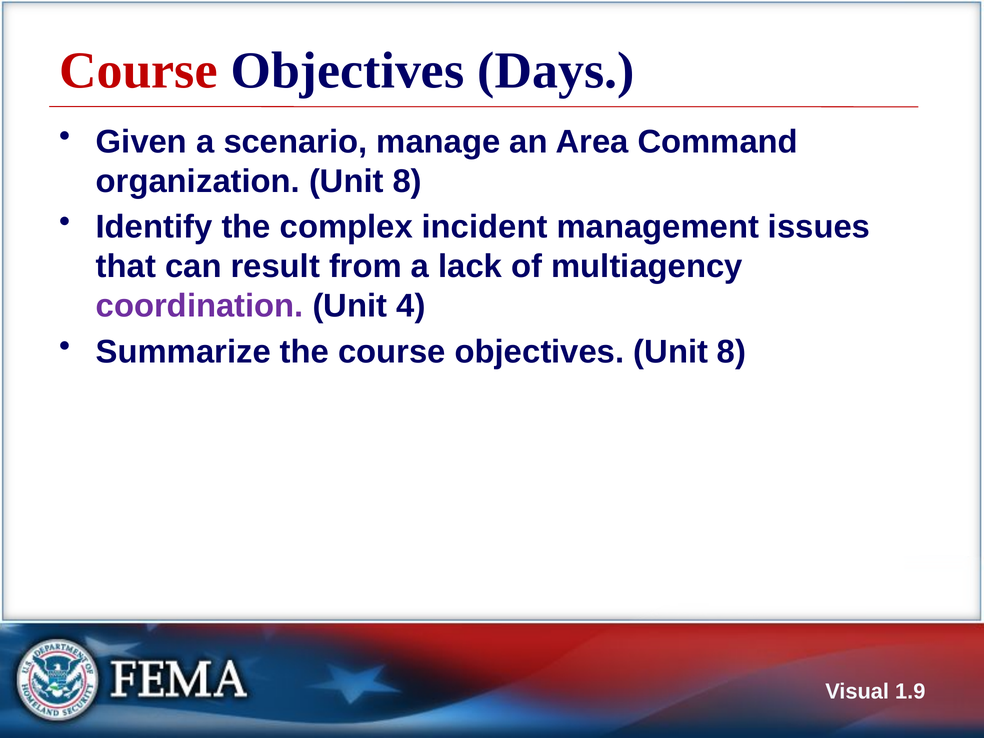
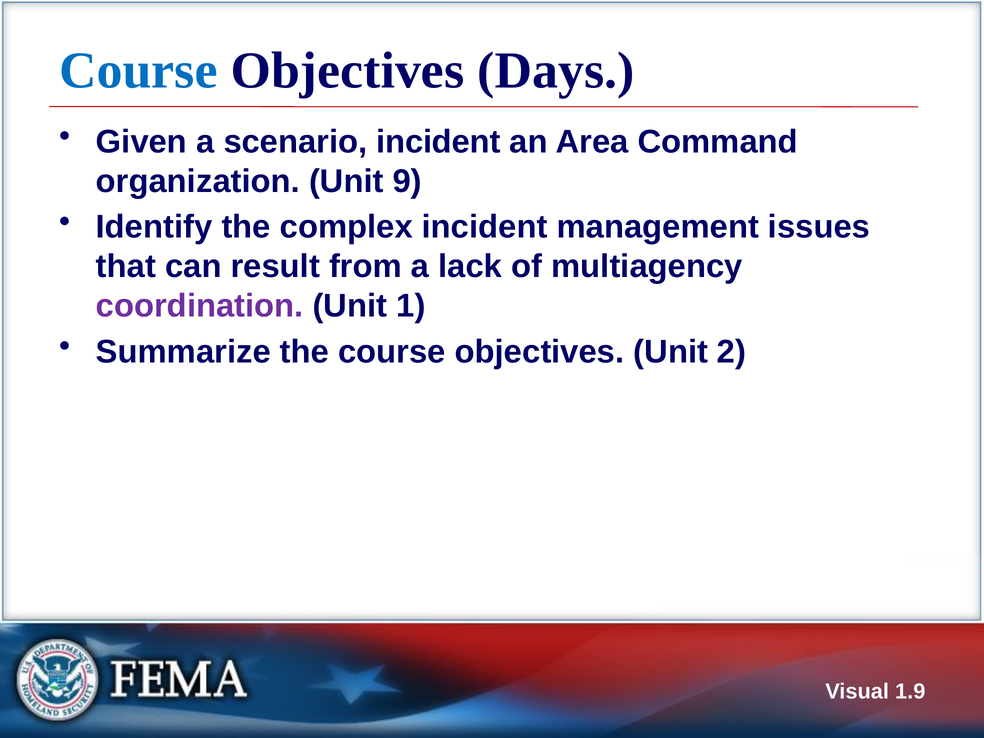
Course colour: red -> blue (138, 71)
scenario manage: manage -> incident (438, 142)
organization Unit 8: 8 -> 9 (407, 181)
4: 4 -> 1 (411, 306)
objectives Unit 8: 8 -> 2 (732, 352)
